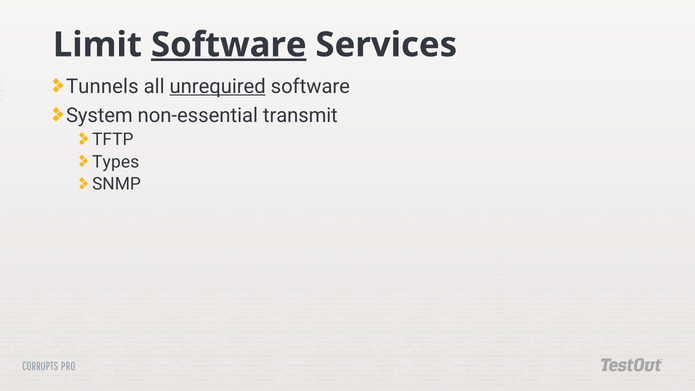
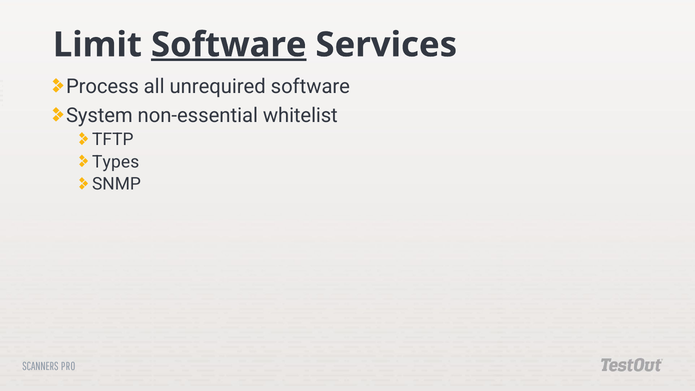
Tunnels: Tunnels -> Process (102, 86)
unrequired underline: present -> none (218, 86)
transmit: transmit -> whitelist (300, 115)
CORRUPTS: CORRUPTS -> SCANNERS (40, 367)
